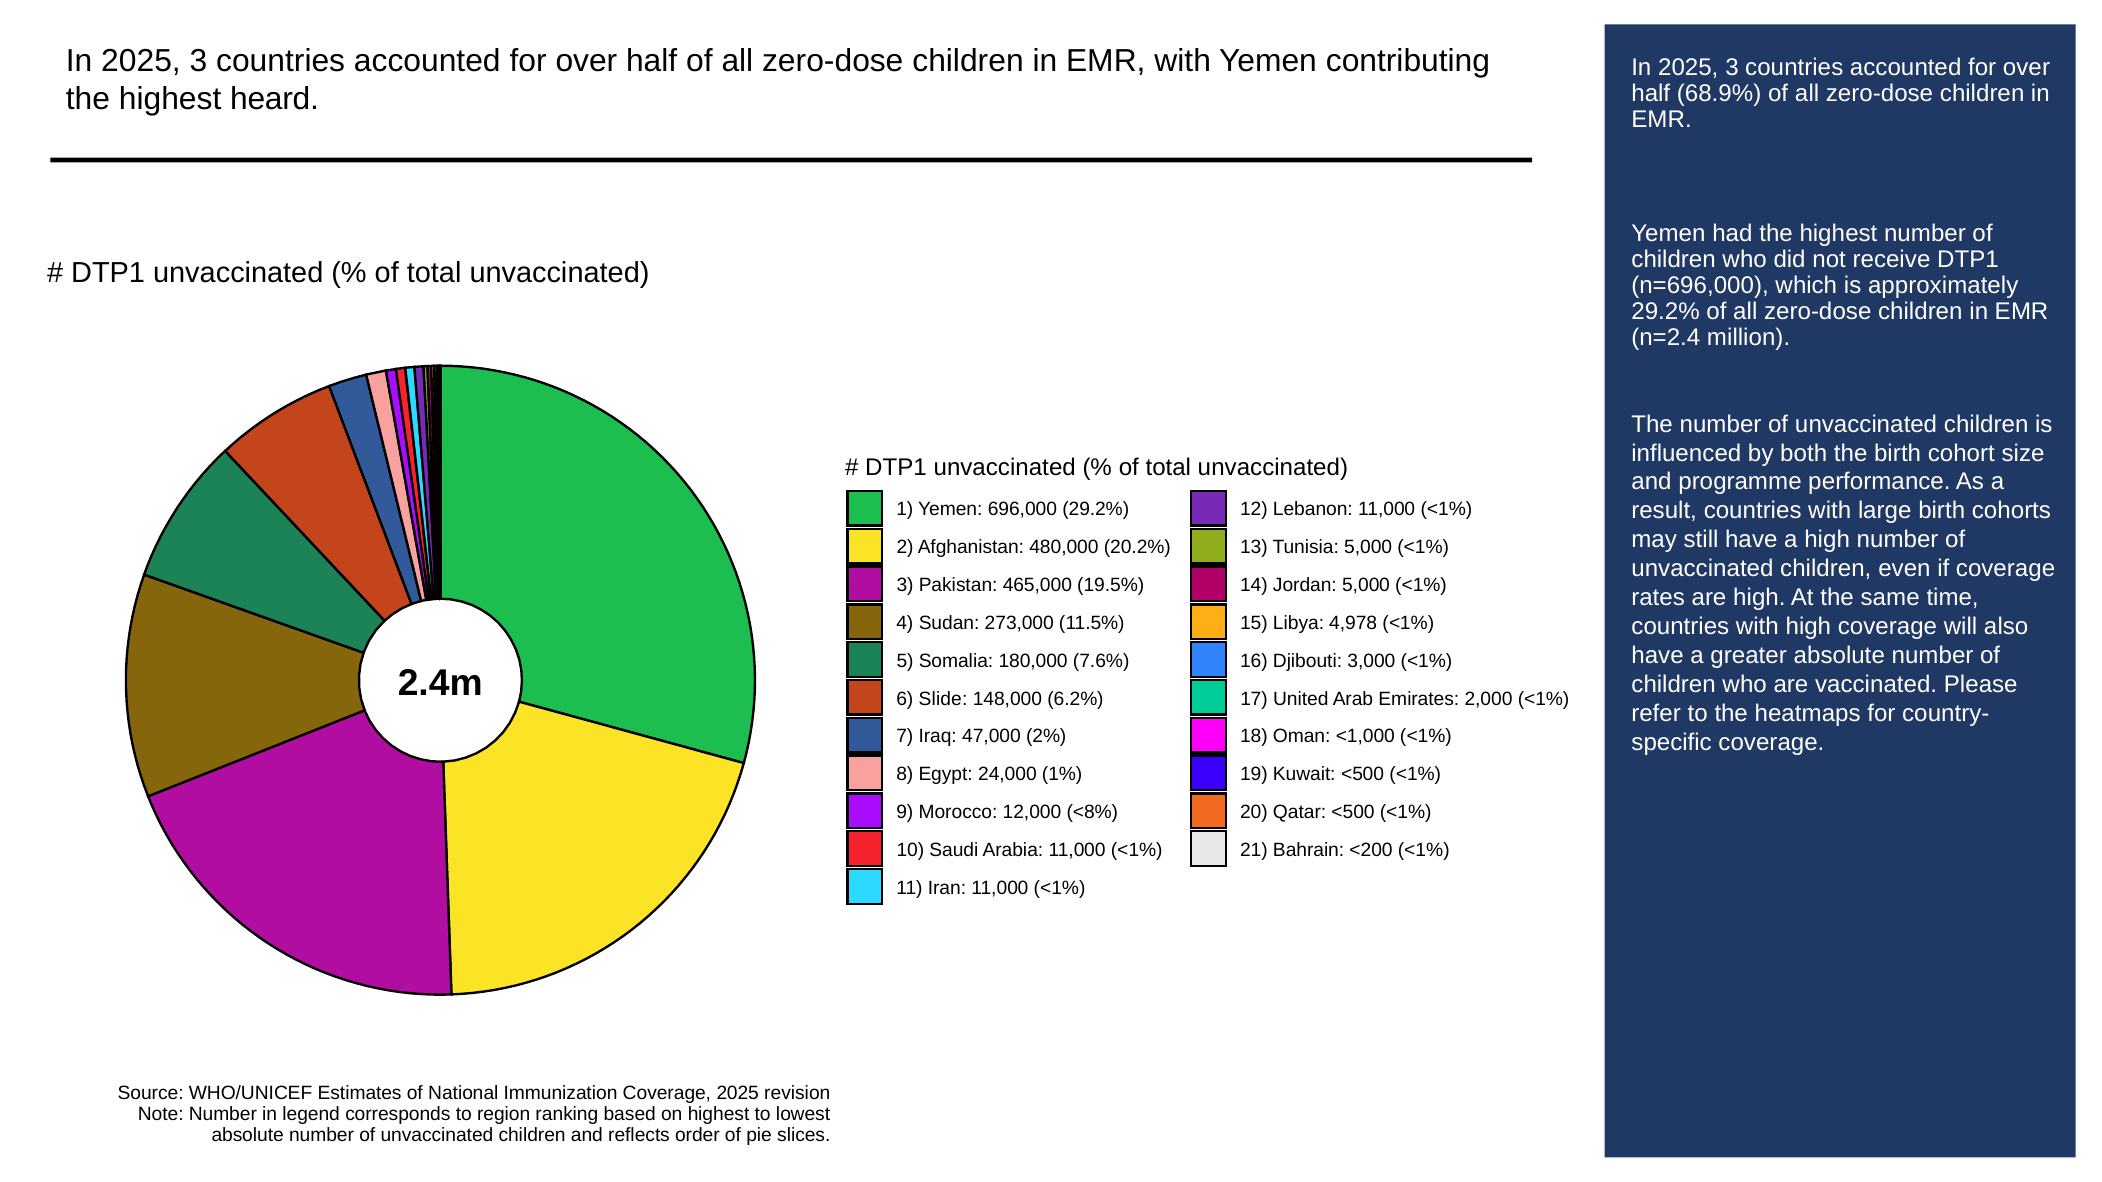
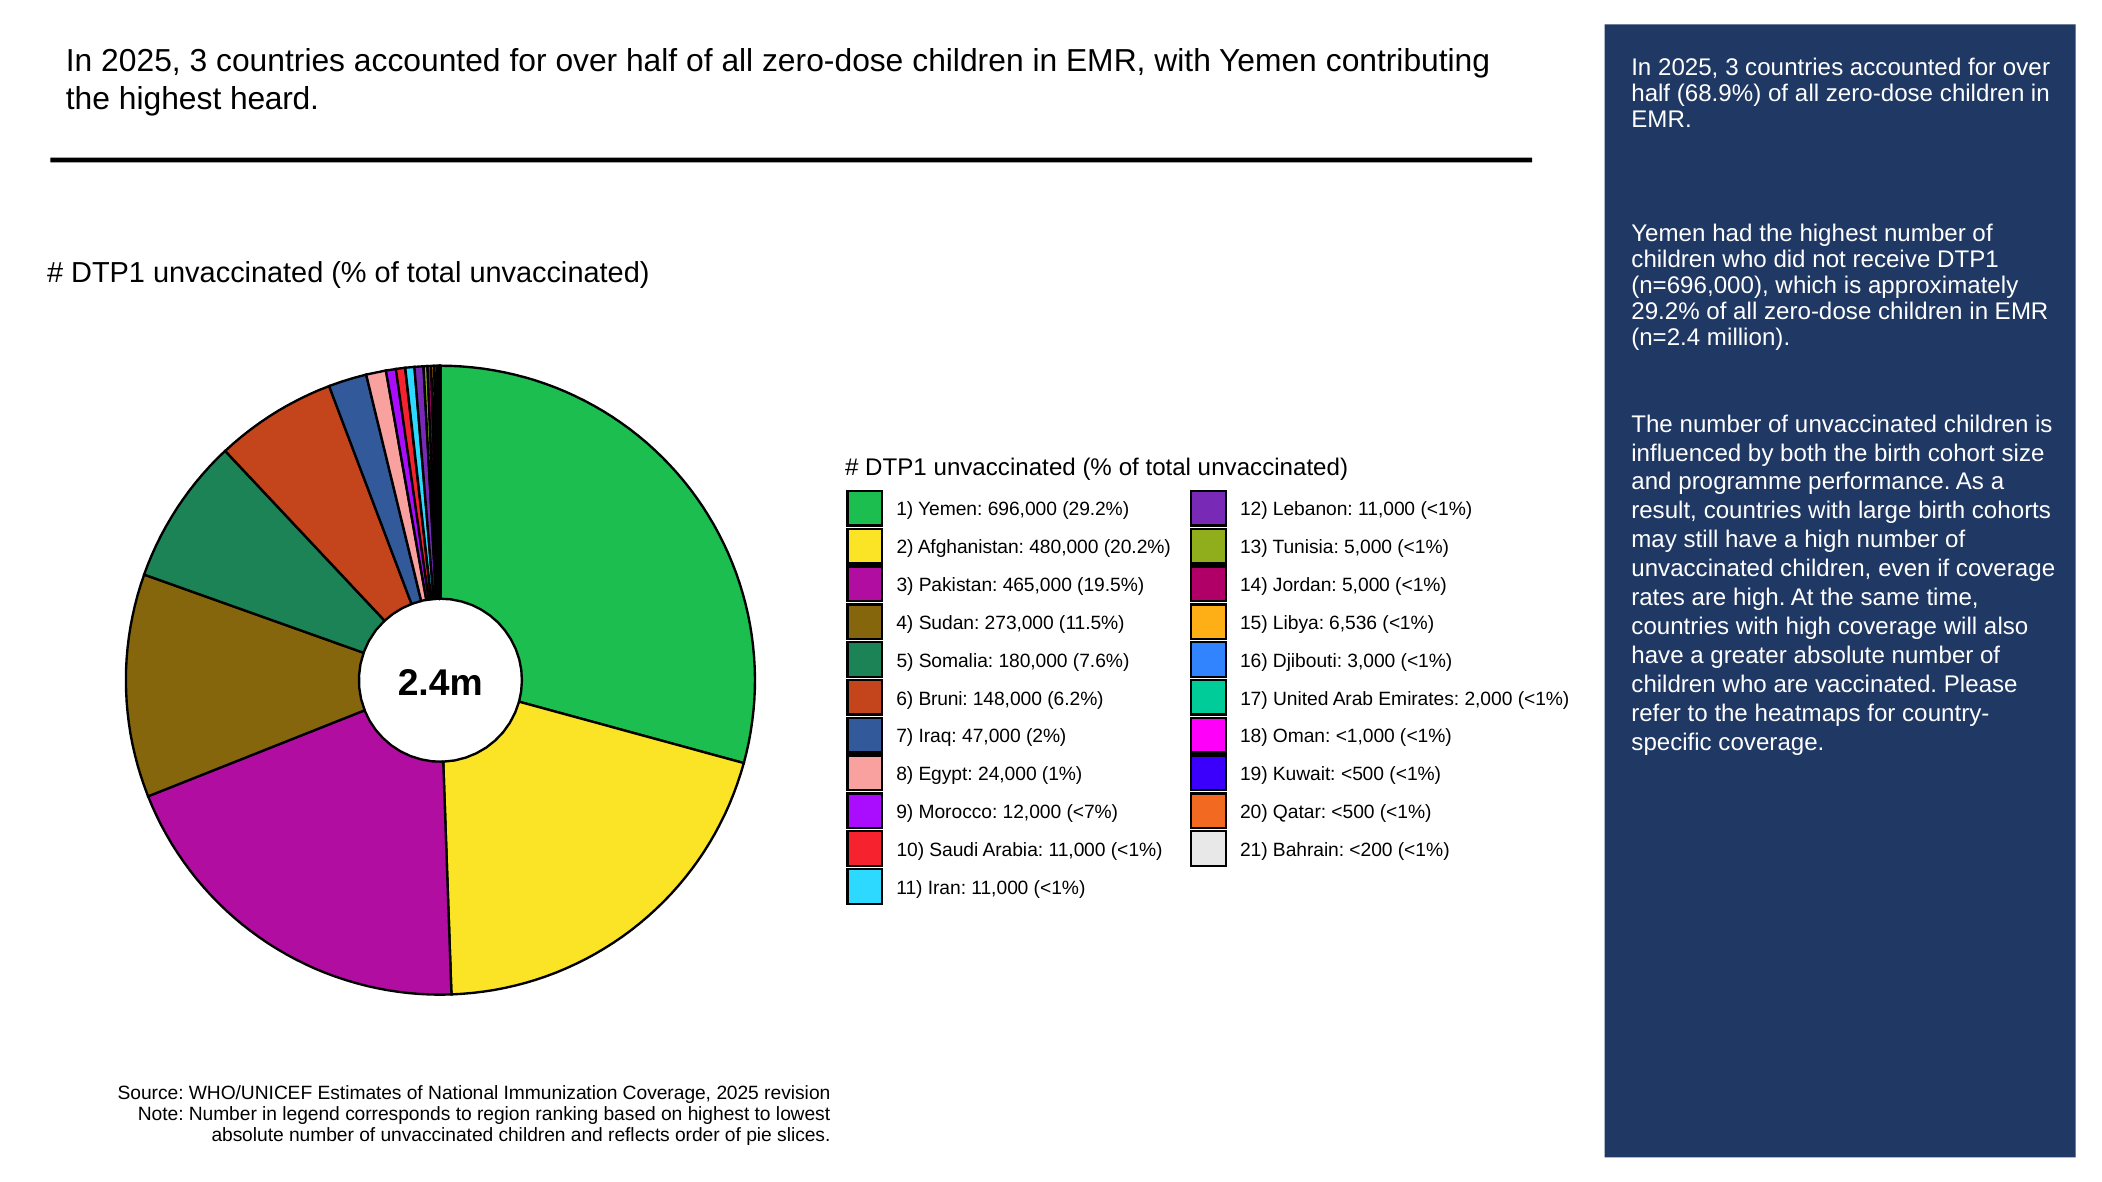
4,978: 4,978 -> 6,536 (1353, 623)
Slide: Slide -> Bruni (943, 699)
<8%: <8% -> <7% (1092, 812)
